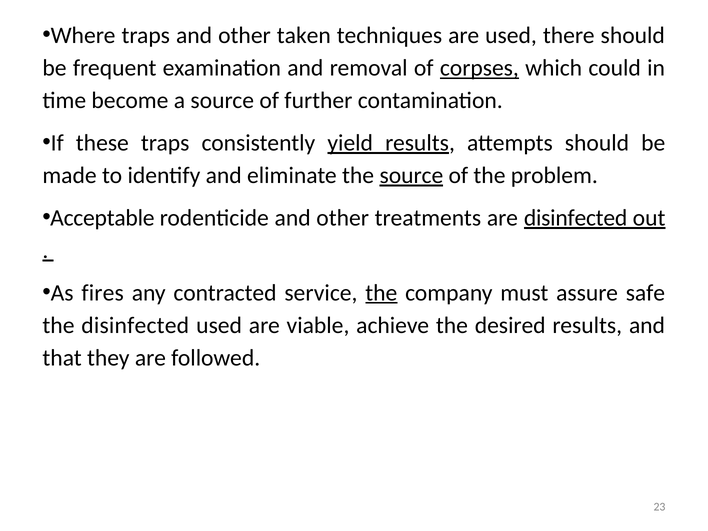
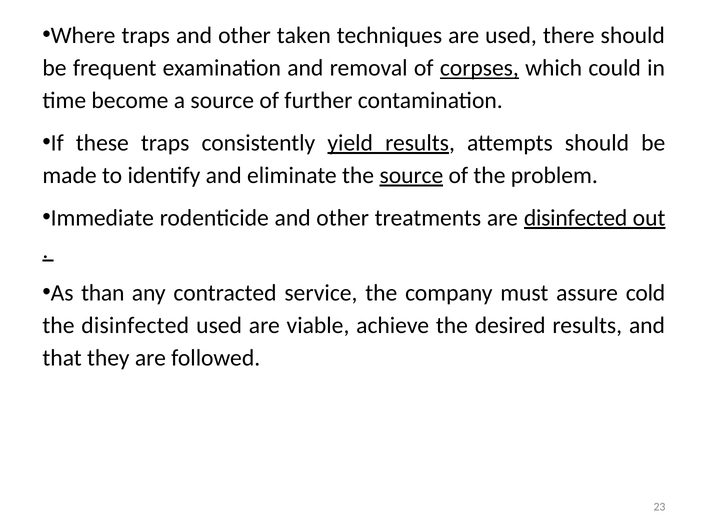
Acceptable: Acceptable -> Immediate (102, 218)
fires: fires -> than (103, 293)
the underline: present -> none (381, 293)
safe: safe -> cold (646, 293)
